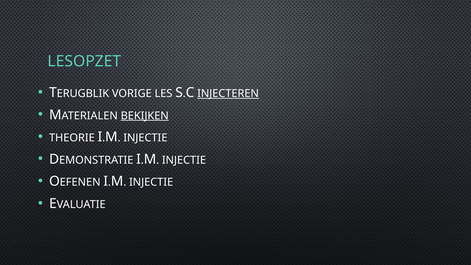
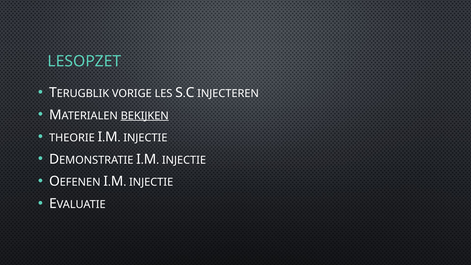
INJECTEREN underline: present -> none (228, 93)
